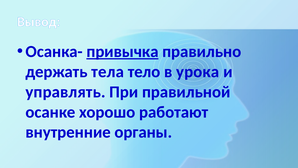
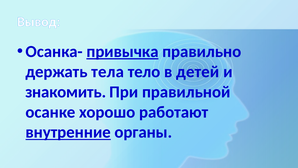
урока: урока -> детей (198, 72)
управлять: управлять -> знакомить (66, 92)
внутренние underline: none -> present (68, 132)
